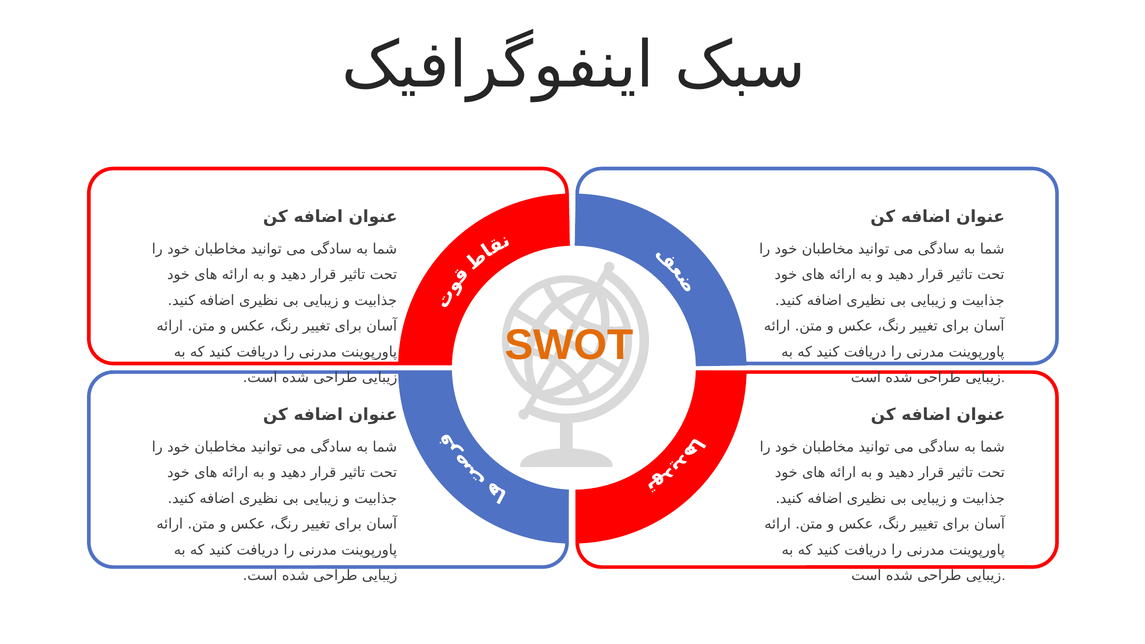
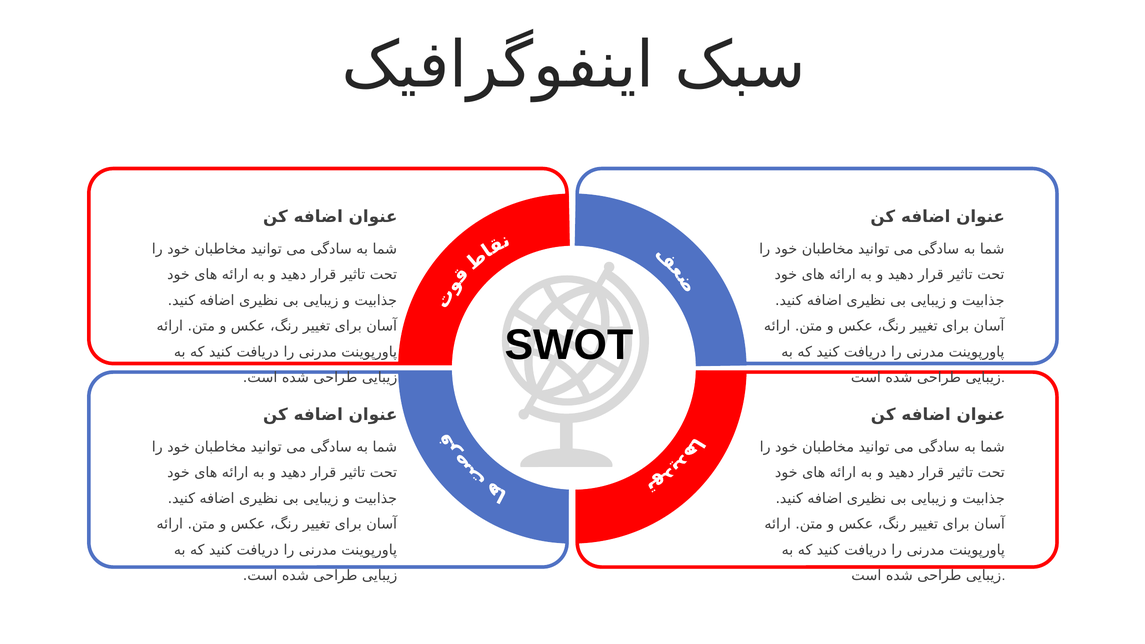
SWOT colour: orange -> black (569, 345)
